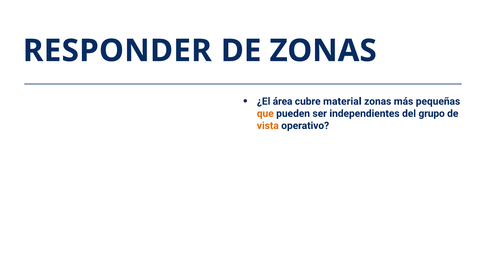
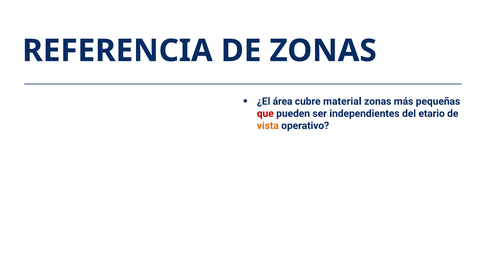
RESPONDER: RESPONDER -> REFERENCIA (117, 51)
que colour: orange -> red (265, 114)
grupo: grupo -> etario (432, 114)
